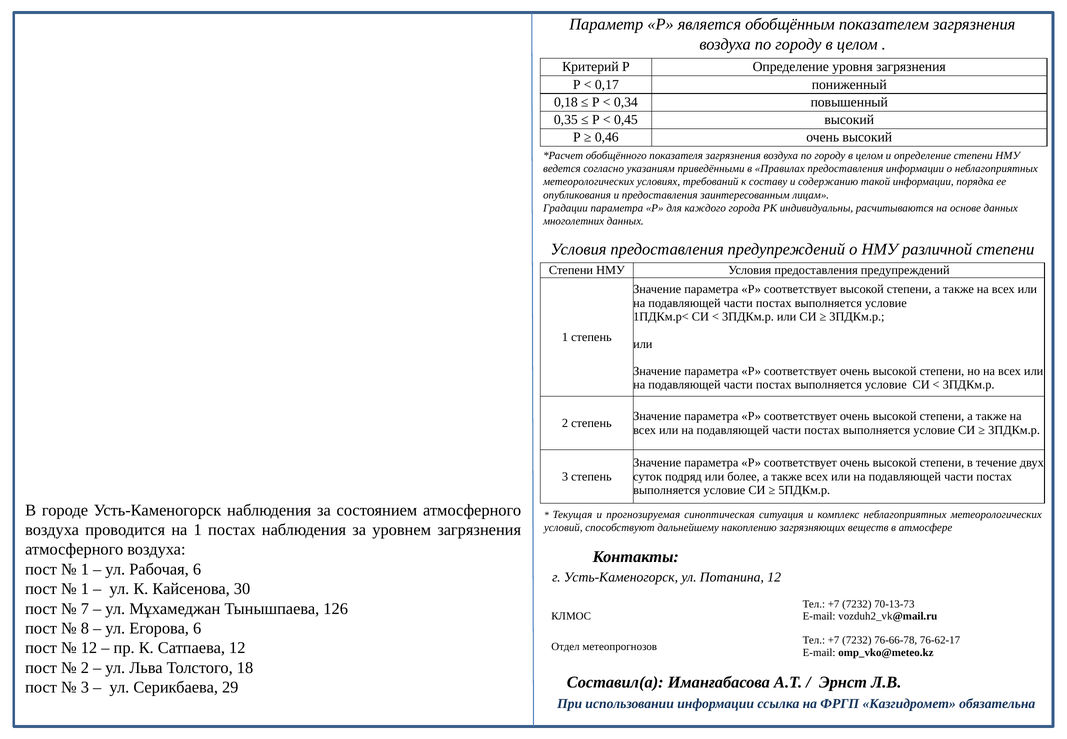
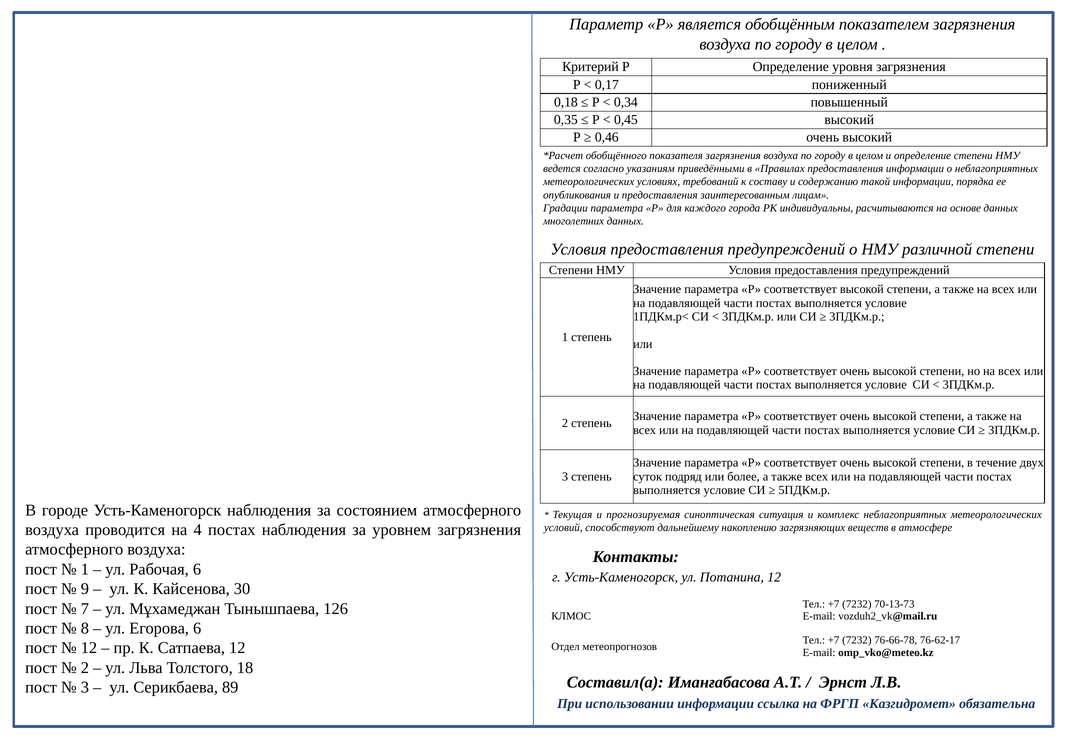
на 1: 1 -> 4 (198, 530)
1: 1 -> 9 (85, 589)
29: 29 -> 89 (230, 687)
